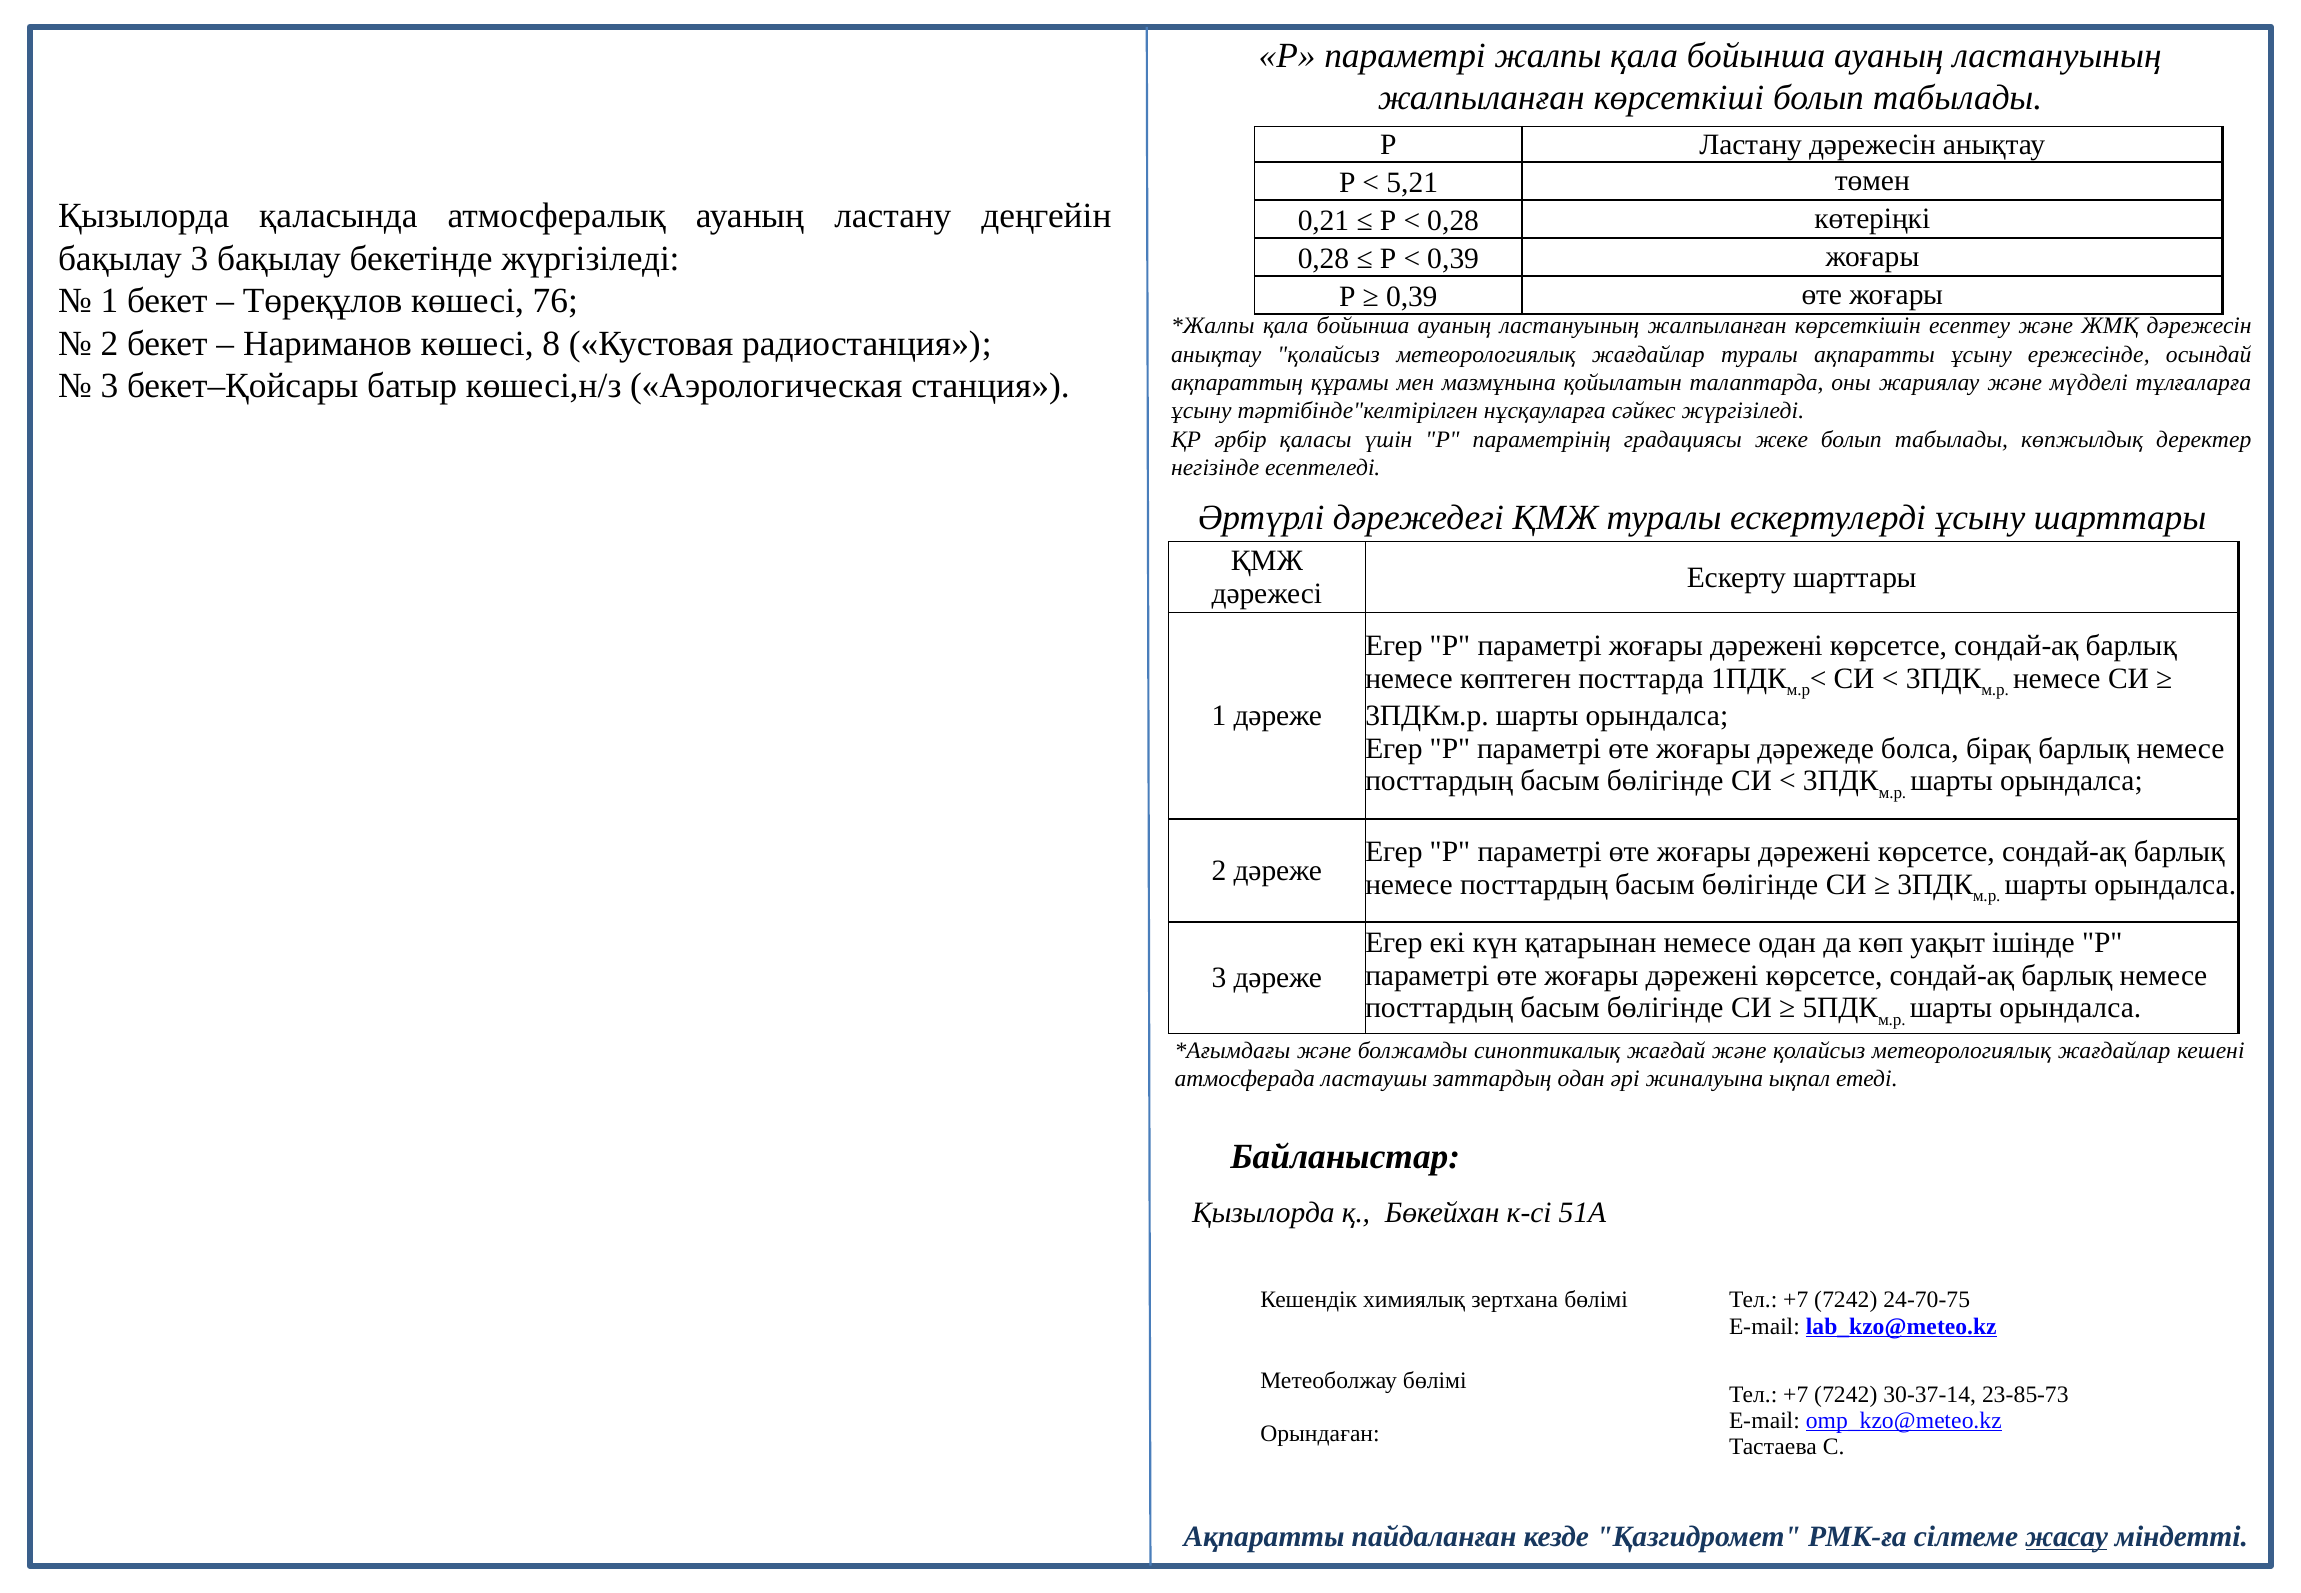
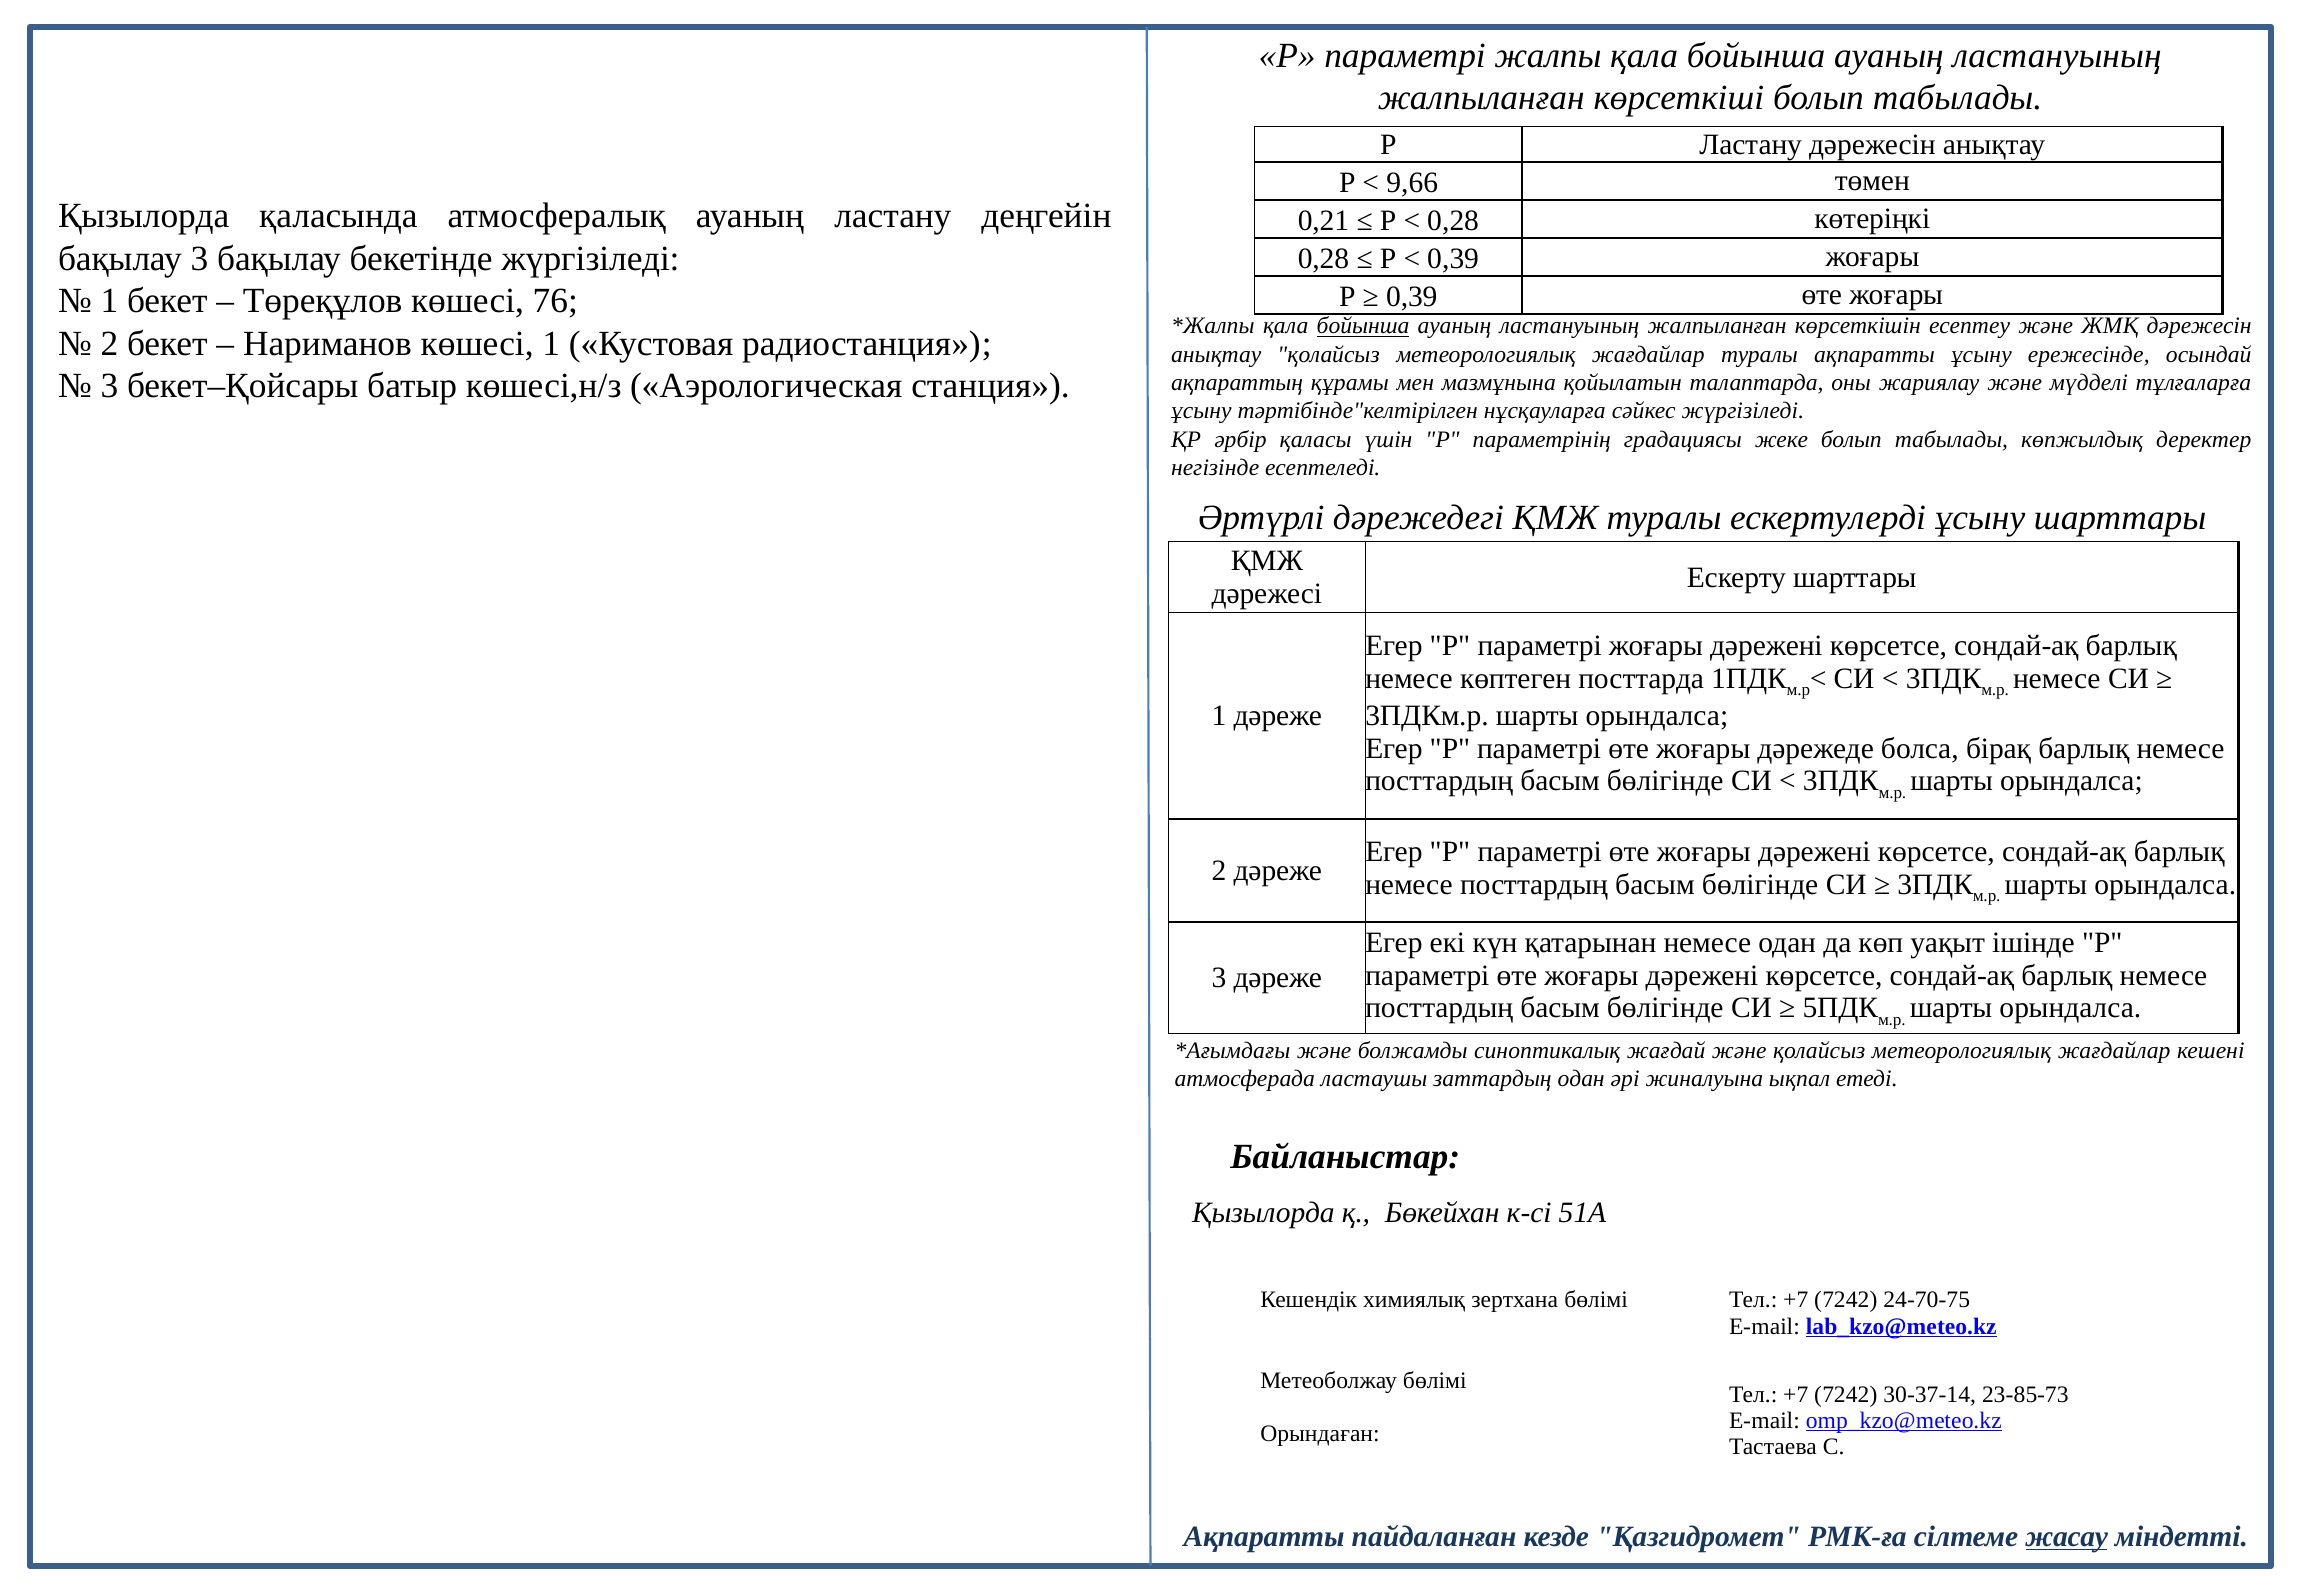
5,21: 5,21 -> 9,66 (1412, 182)
бойынша underline: none -> present (1363, 326)
көшесі 8: 8 -> 1 (551, 344)
